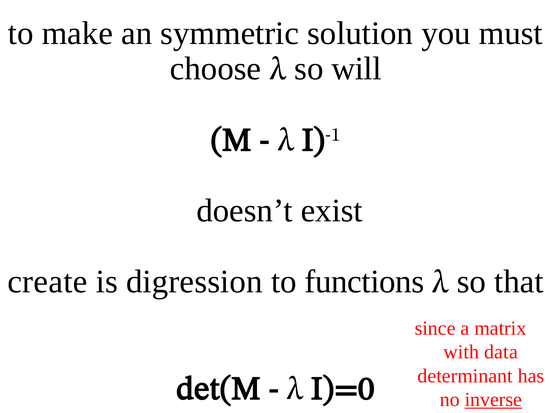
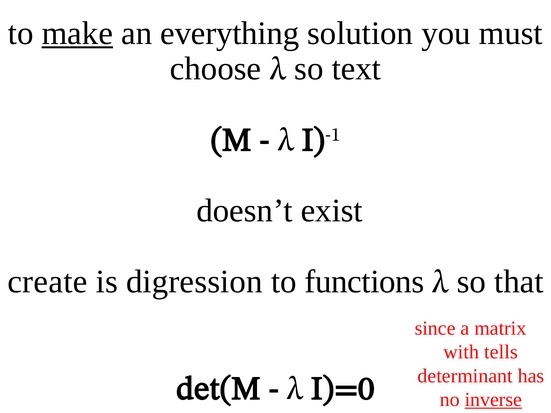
make underline: none -> present (77, 33)
symmetric: symmetric -> everything (230, 33)
will: will -> text (356, 69)
data: data -> tells (501, 352)
